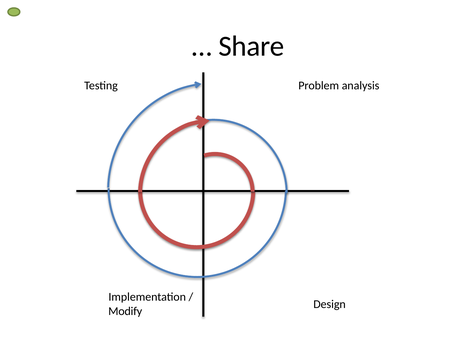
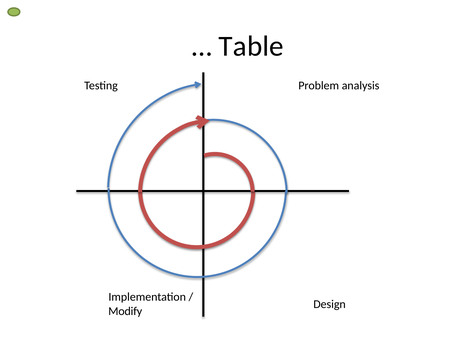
Share: Share -> Table (251, 46)
